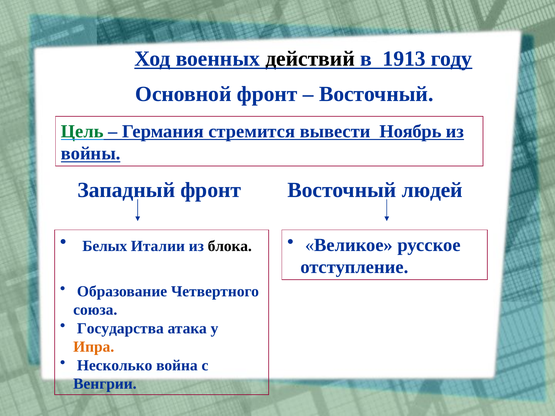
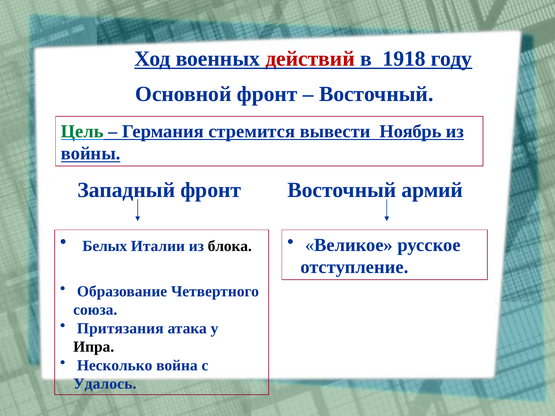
действий colour: black -> red (310, 59)
1913: 1913 -> 1918 (404, 59)
людей: людей -> армий (432, 190)
Государства: Государства -> Притязания (120, 328)
Ипра colour: orange -> black (94, 347)
Венгрии: Венгрии -> Удалось (105, 384)
